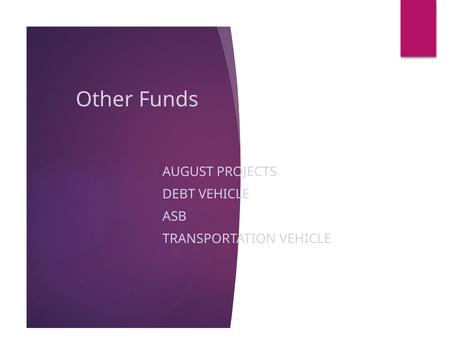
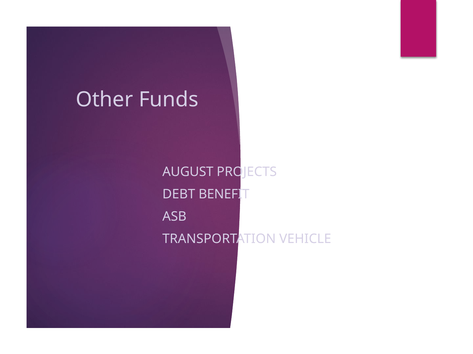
DEBT VEHICLE: VEHICLE -> BENEFIT (224, 195)
